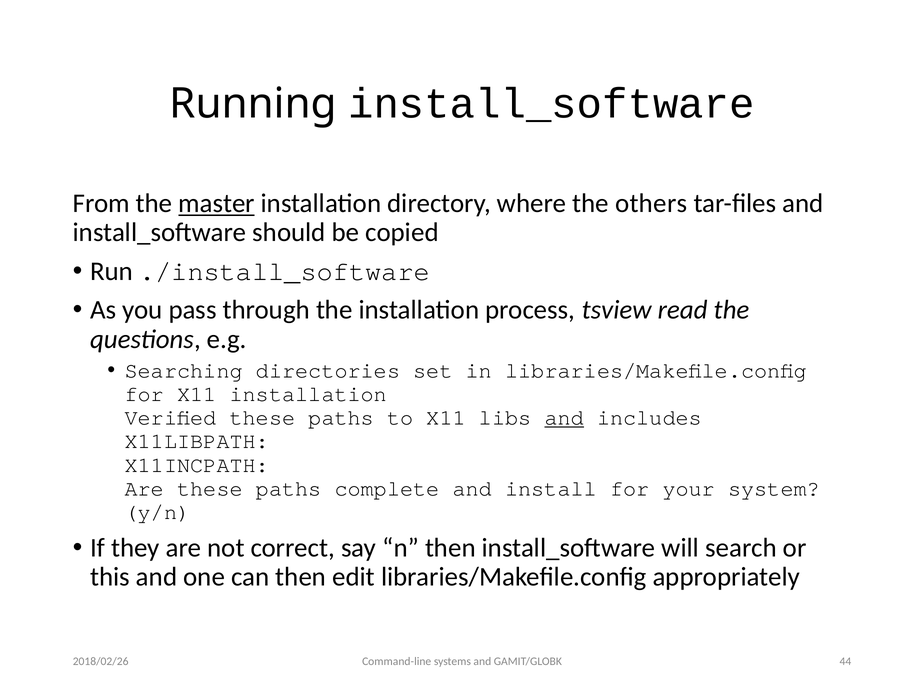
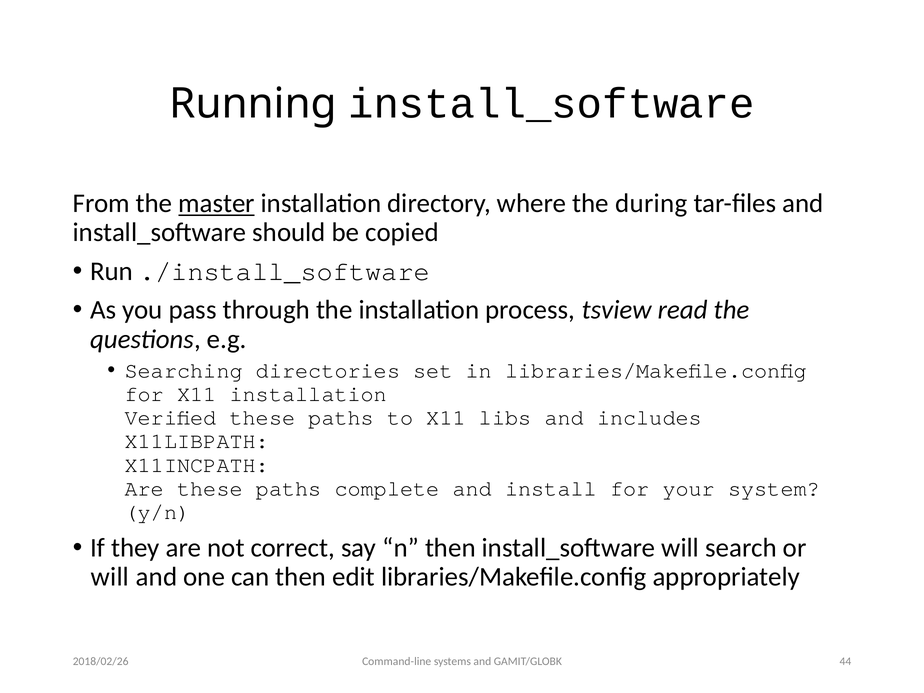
others: others -> during (651, 203)
and underline: present -> none (564, 418)
this: this -> will (110, 577)
